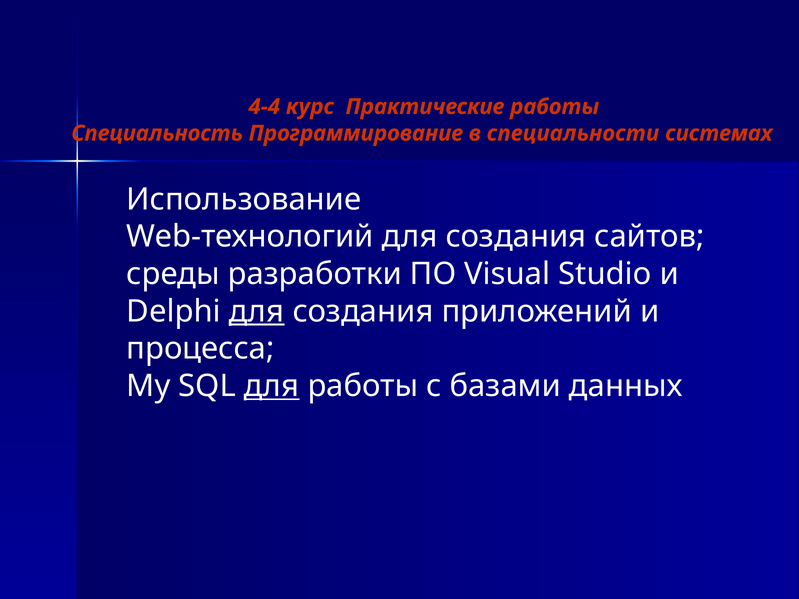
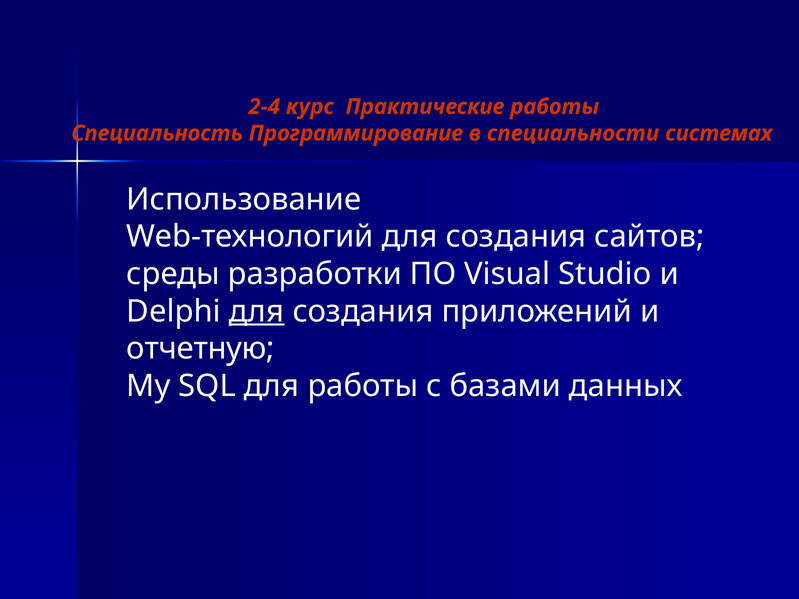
4-4: 4-4 -> 2-4 (264, 107)
процесса: процесса -> отчетную (201, 349)
для underline: present -> none (272, 386)
